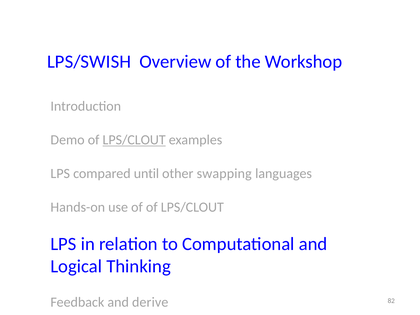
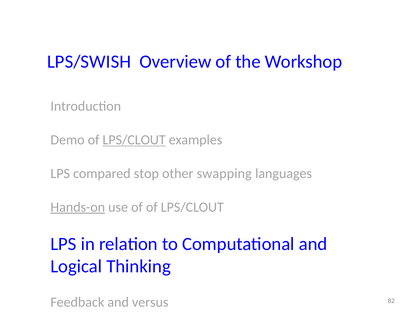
until: until -> stop (146, 174)
Hands-on underline: none -> present (78, 207)
derive: derive -> versus (150, 302)
